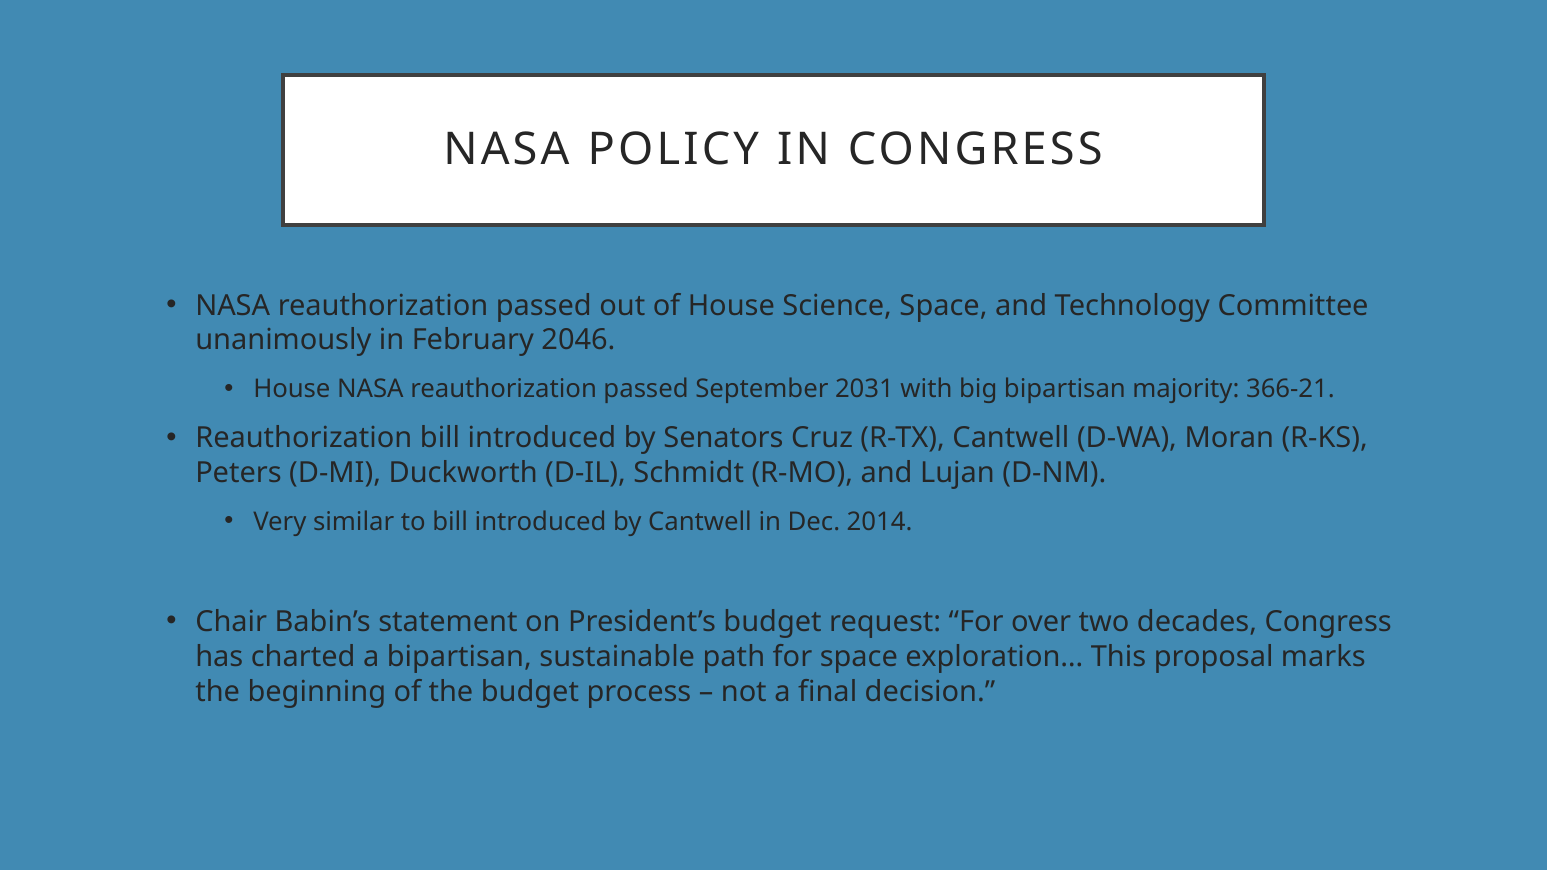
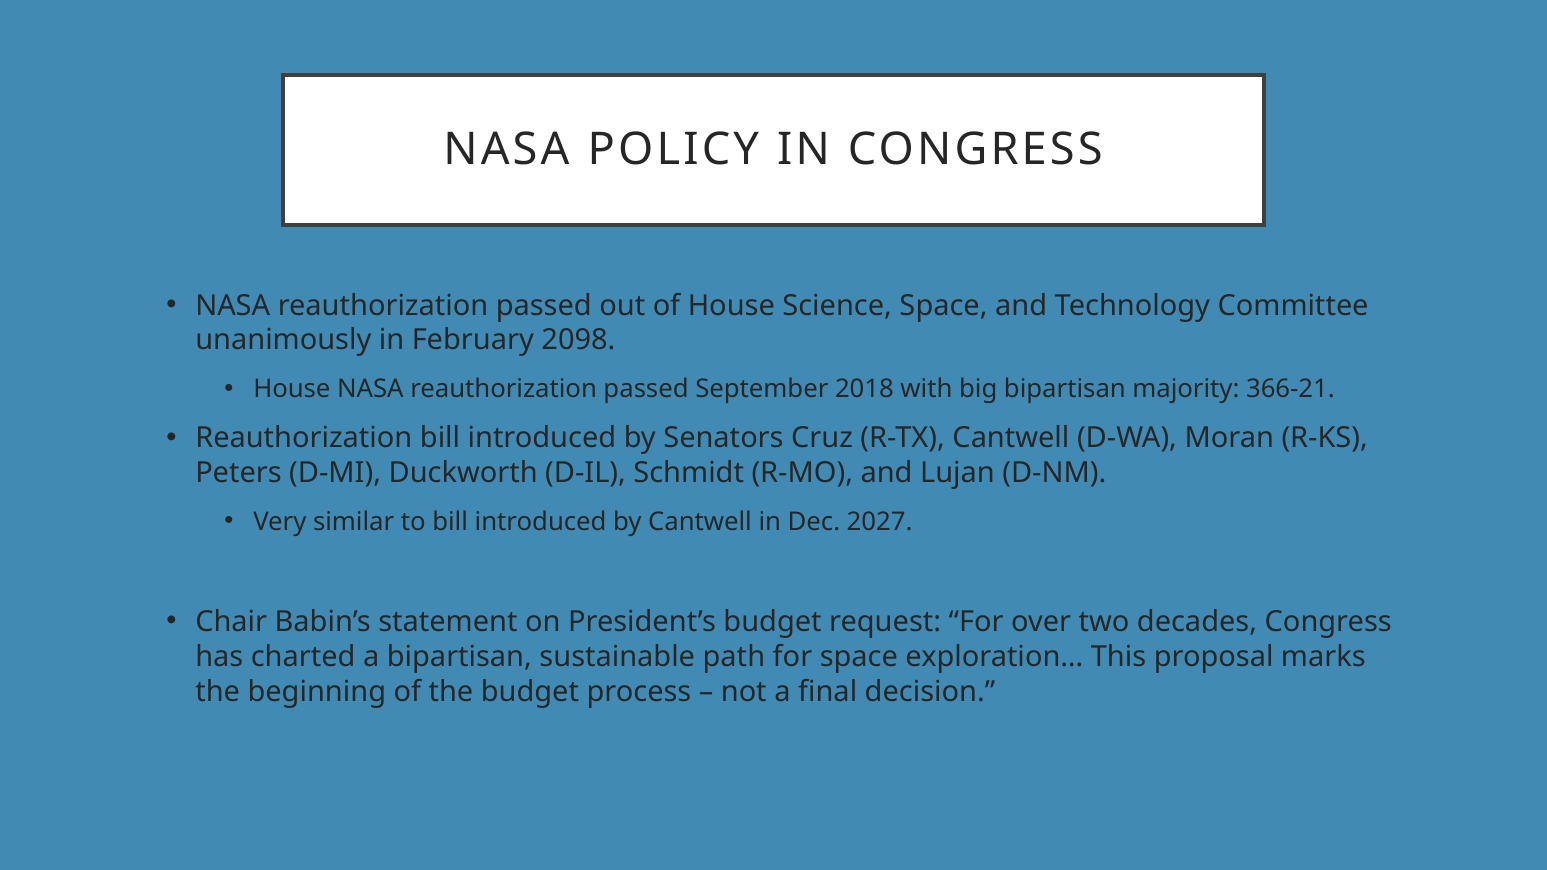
2046: 2046 -> 2098 (578, 340)
2031: 2031 -> 2018 (864, 389)
2014: 2014 -> 2027 (880, 522)
